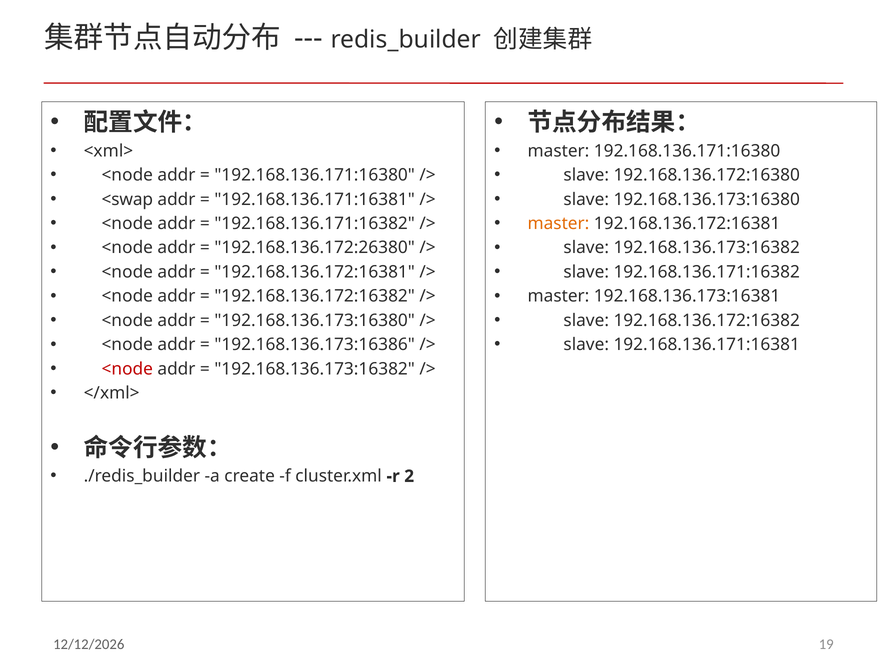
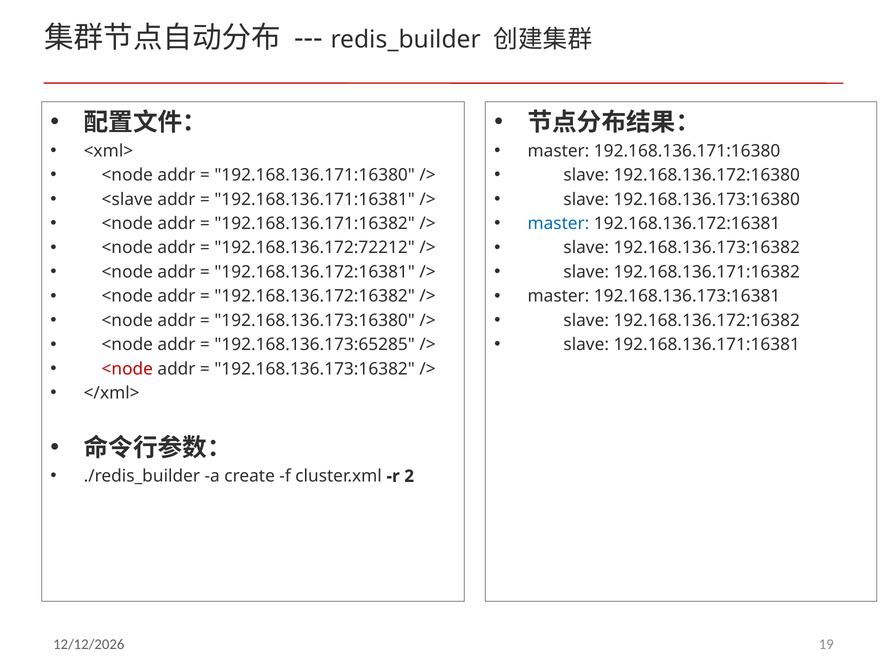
<swap: <swap -> <slave (127, 199)
master colour: orange -> blue (558, 223)
192.168.136.172:26380: 192.168.136.172:26380 -> 192.168.136.172:72212 (315, 248)
192.168.136.173:16386: 192.168.136.173:16386 -> 192.168.136.173:65285 (315, 344)
